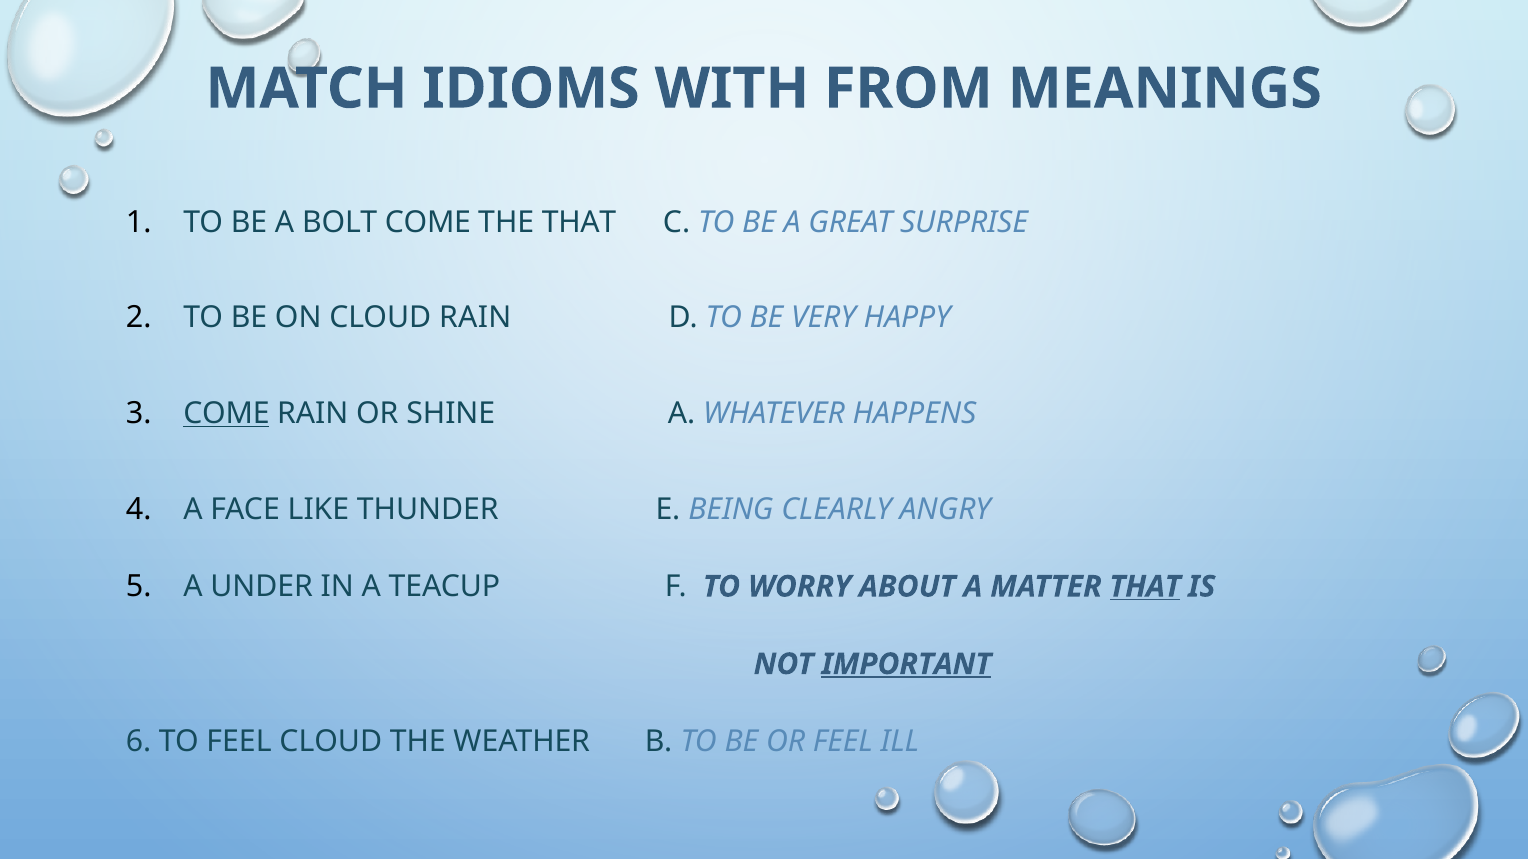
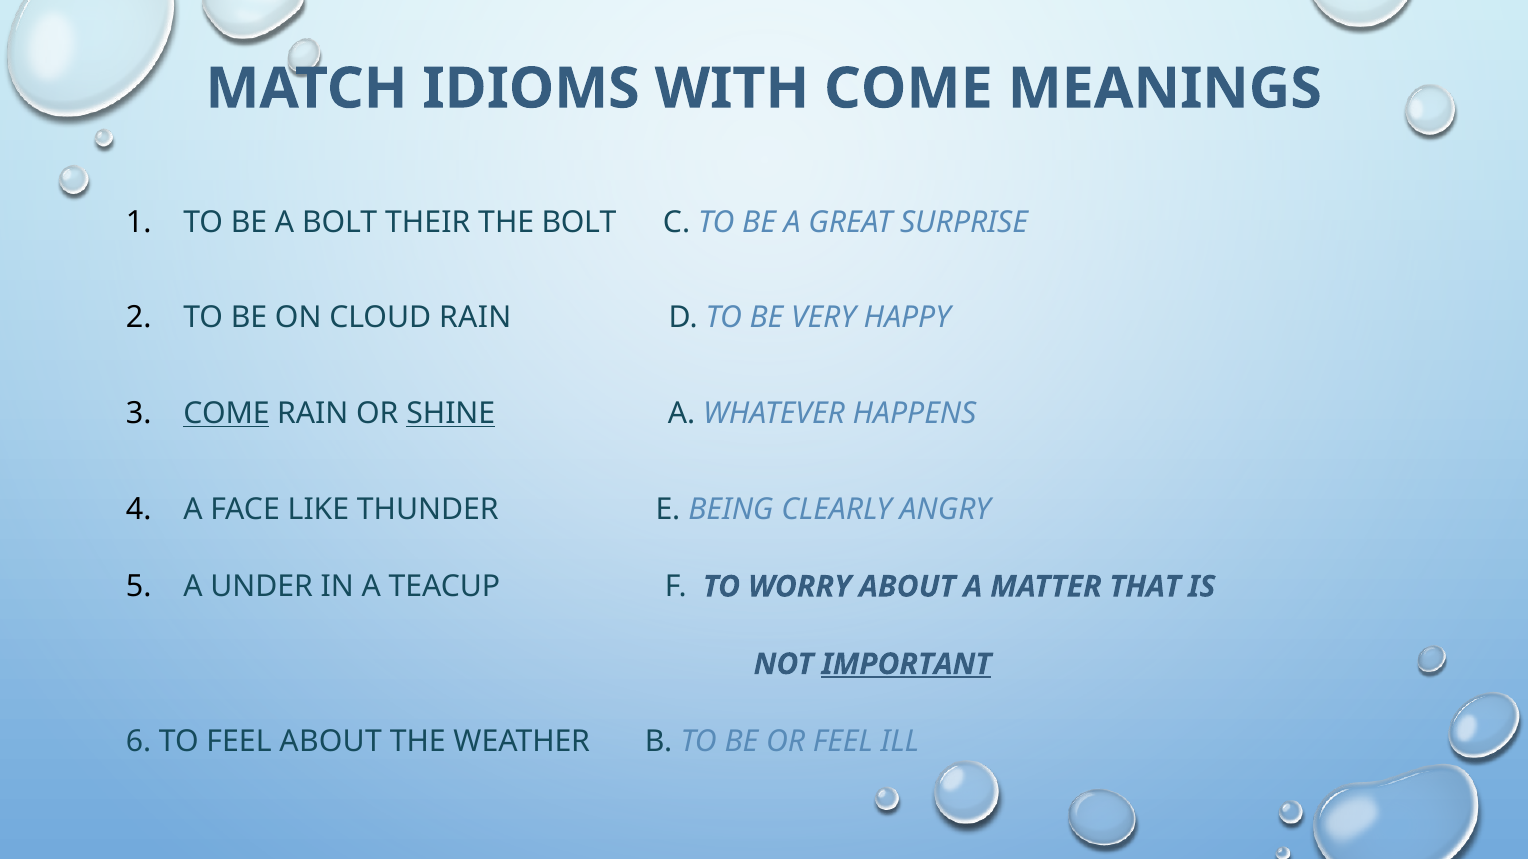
WITH FROM: FROM -> COME (908, 89)
BOLT COME: COME -> THEIR (428, 222)
THE THAT: THAT -> BOLT (579, 222)
SHINE underline: none -> present (451, 414)
THAT underline: present -> none (1145, 587)
FEEL CLOUD: CLOUD -> ABOUT (331, 742)
